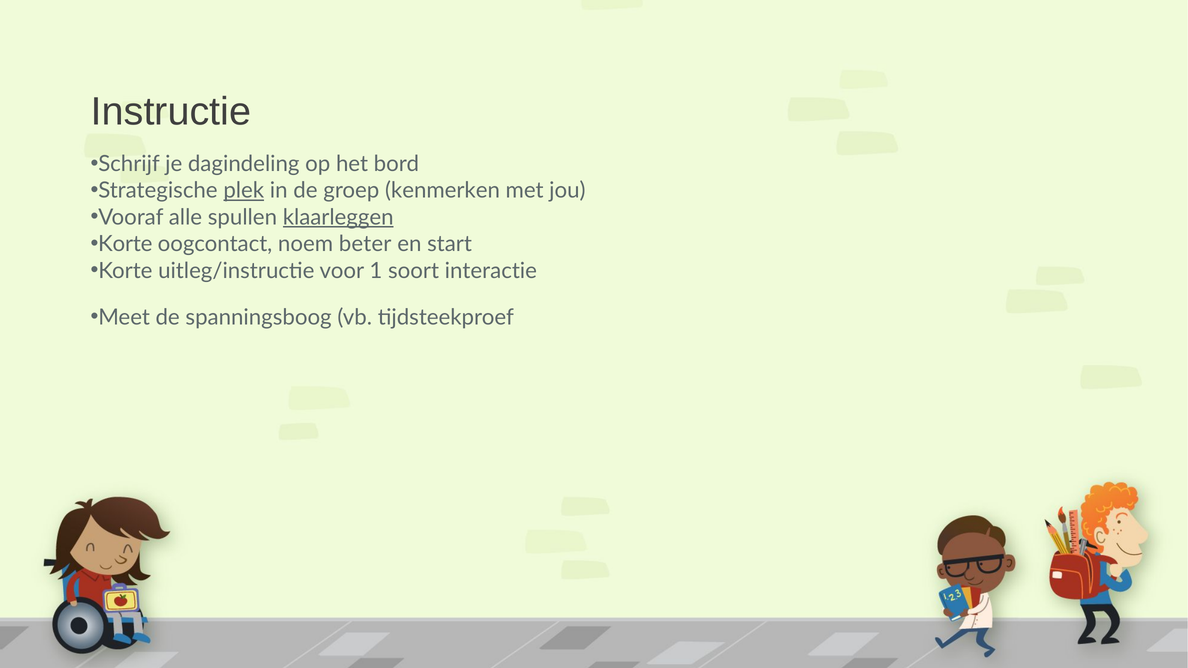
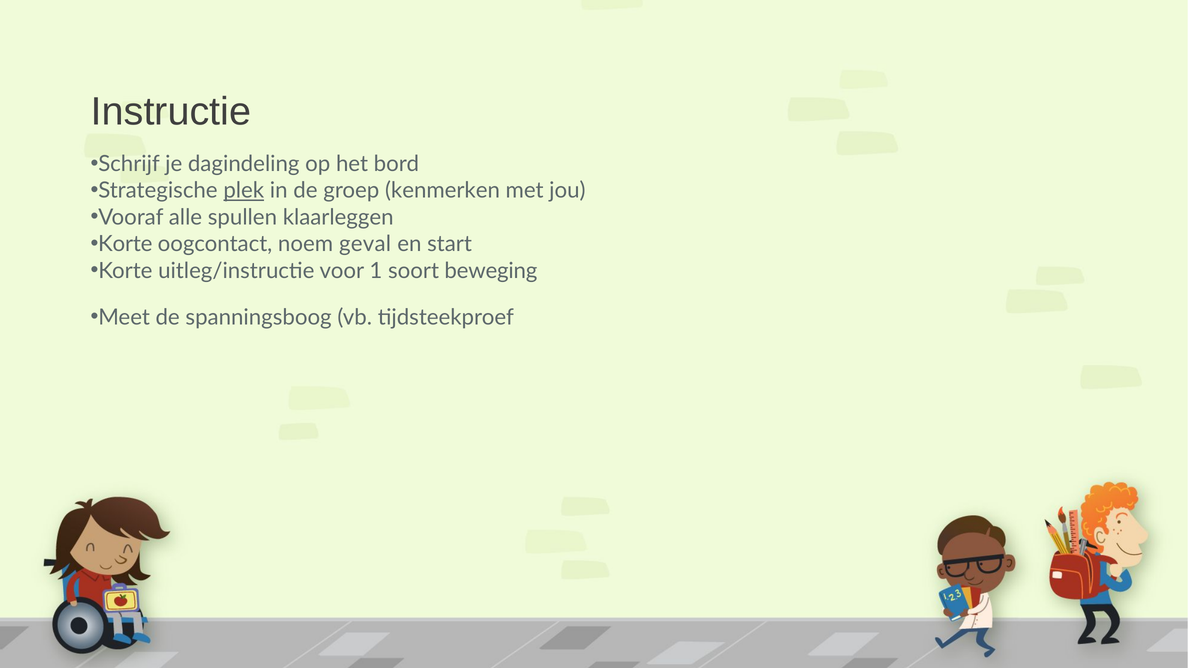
klaarleggen underline: present -> none (338, 217)
beter: beter -> geval (365, 244)
interactie: interactie -> beweging (491, 271)
